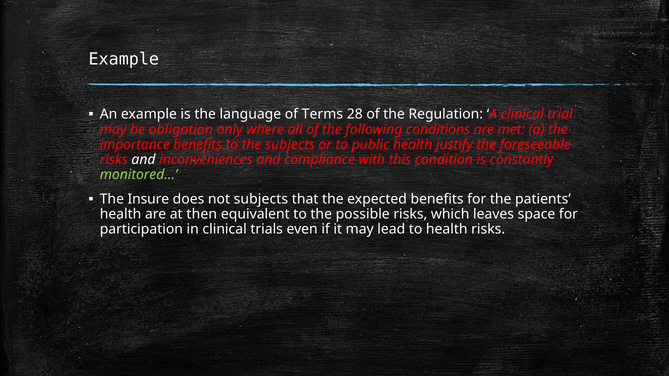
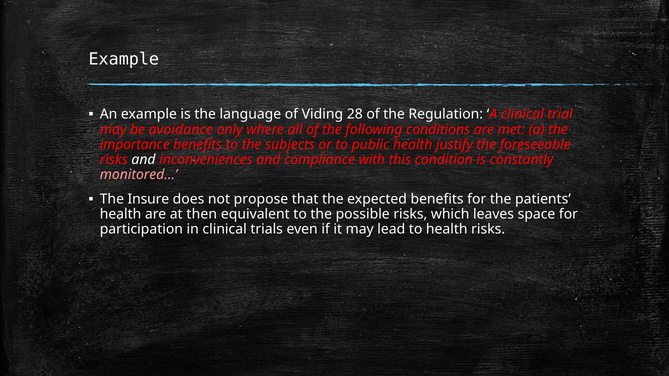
Terms: Terms -> Viding (322, 114)
obligation: obligation -> avoidance (181, 130)
monitored colour: light green -> pink (139, 175)
not subjects: subjects -> propose (261, 199)
